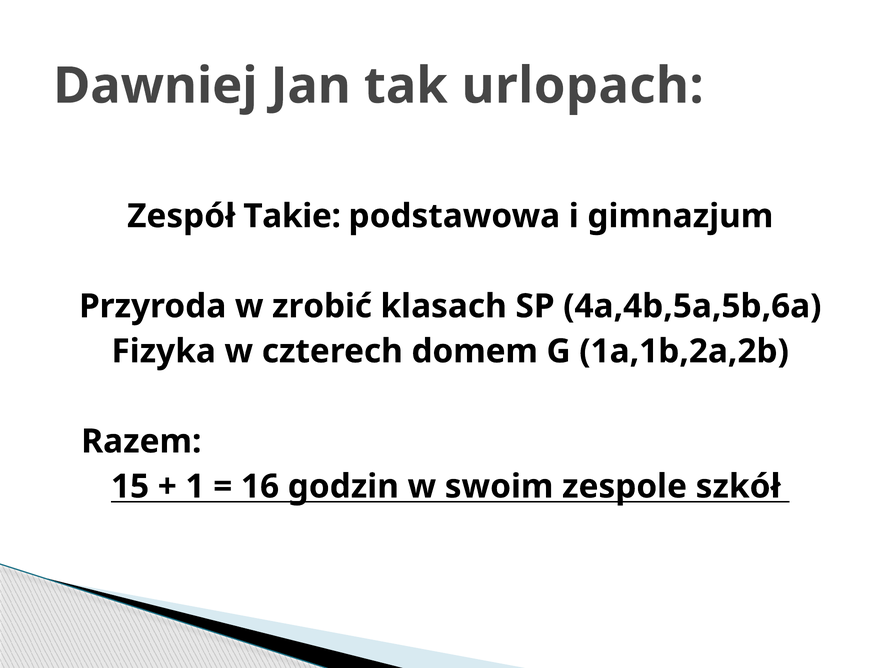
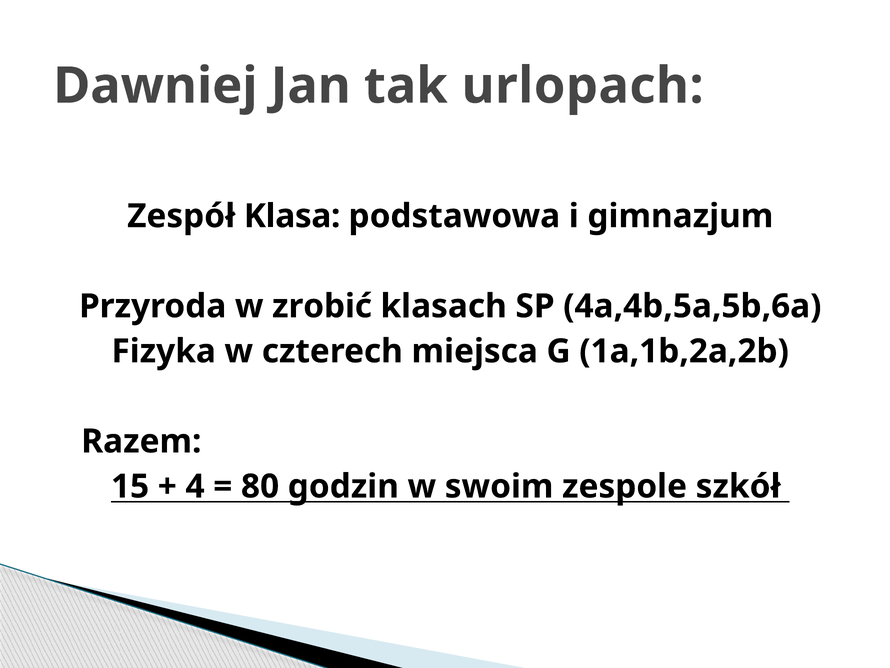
Takie: Takie -> Klasa (292, 216)
domem: domem -> miejsca (475, 351)
1: 1 -> 4 (195, 486)
16: 16 -> 80 (260, 486)
